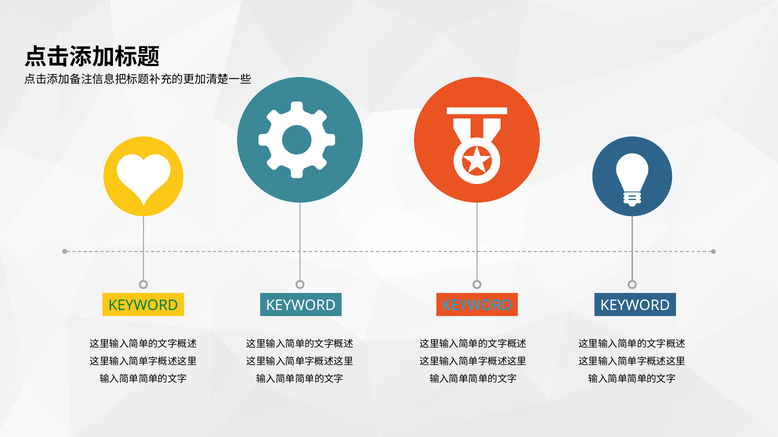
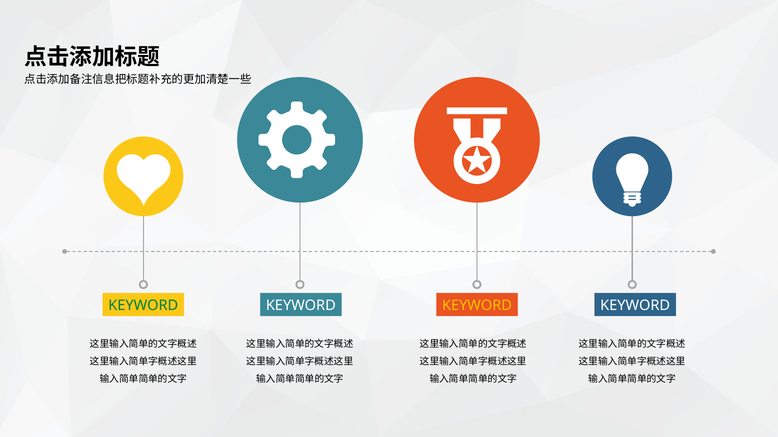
KEYWORD colour: light blue -> yellow (477, 306)
